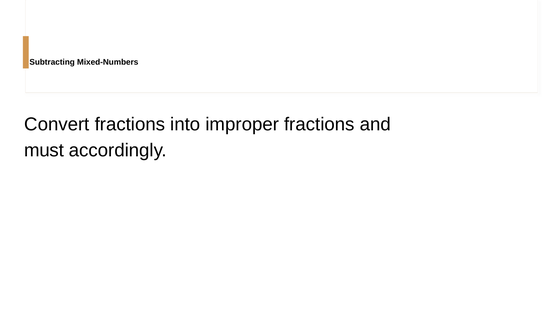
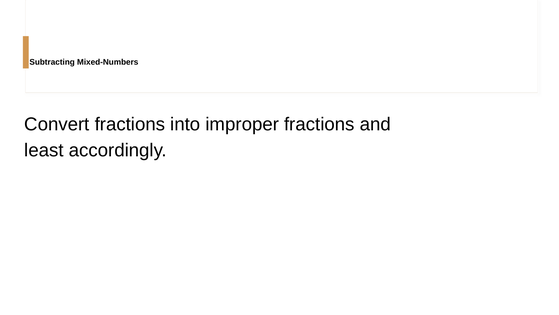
must: must -> least (44, 150)
